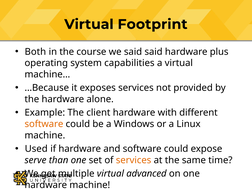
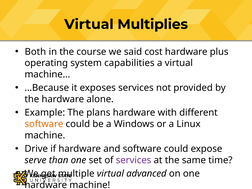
Footprint: Footprint -> Multiplies (153, 24)
said said: said -> cost (154, 52)
client: client -> plans (98, 113)
Used: Used -> Drive (36, 149)
services colour: orange -> purple (134, 160)
